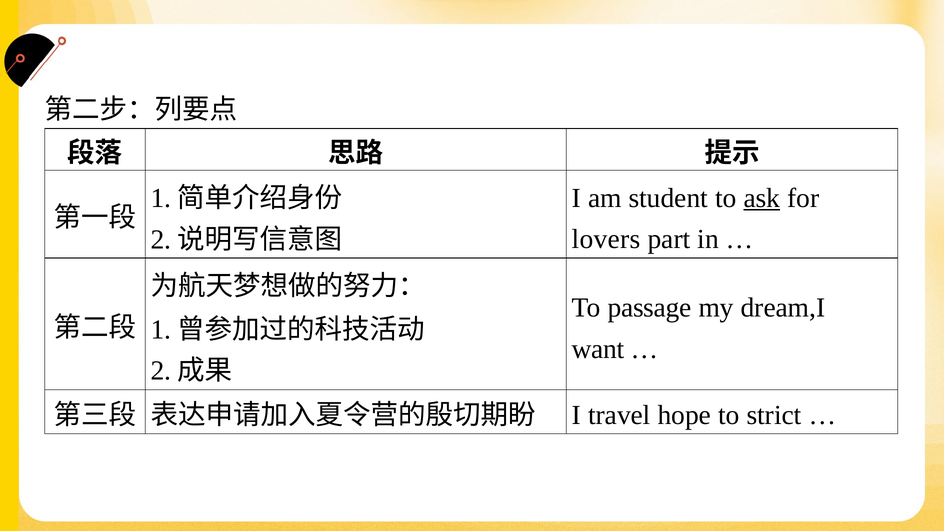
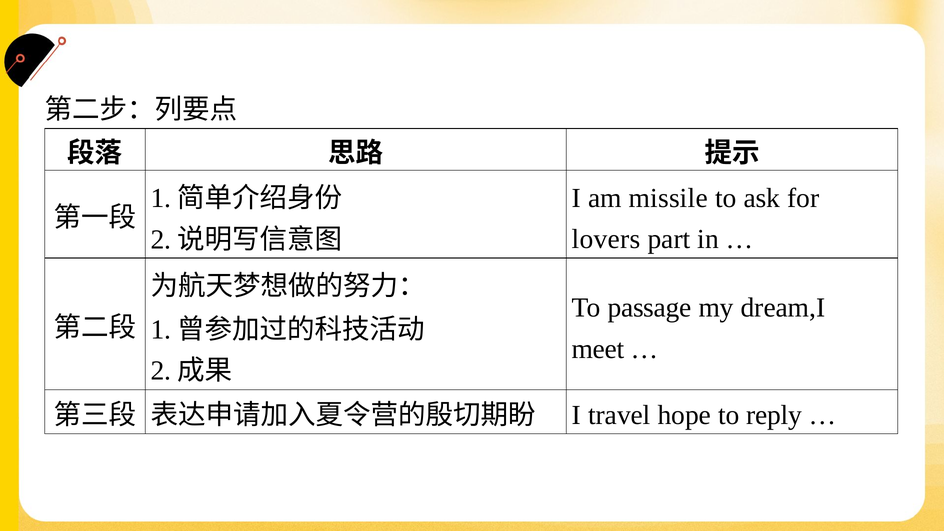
student: student -> missile (668, 198)
ask underline: present -> none (762, 198)
want: want -> meet (598, 349)
strict: strict -> reply (774, 415)
